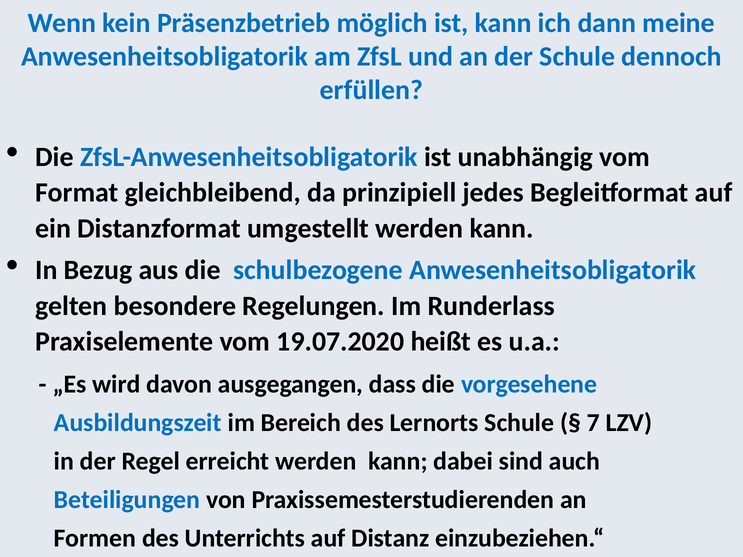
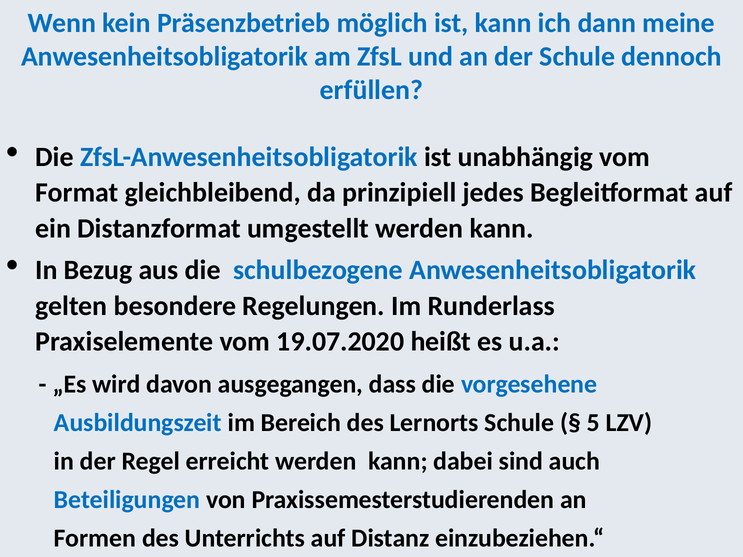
7: 7 -> 5 (593, 423)
